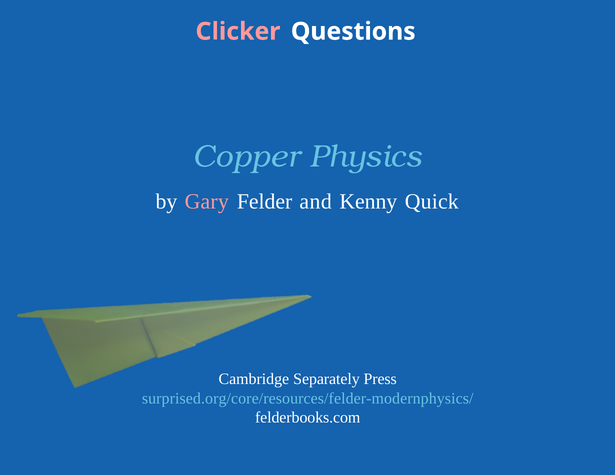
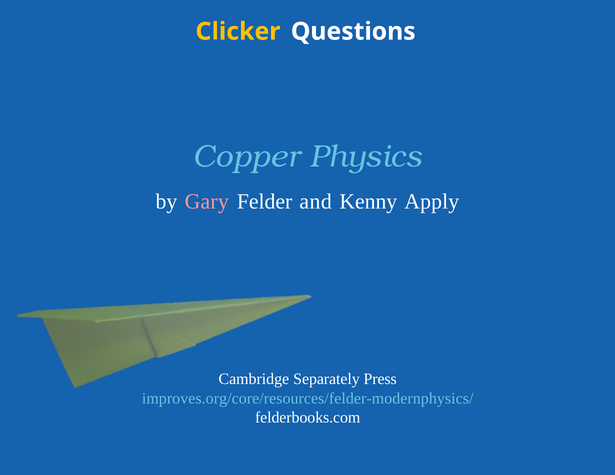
Clicker colour: pink -> yellow (238, 32)
Quick: Quick -> Apply (432, 202)
surprised.org/core/resources/felder-modernphysics/: surprised.org/core/resources/felder-modernphysics/ -> improves.org/core/resources/felder-modernphysics/ (308, 398)
